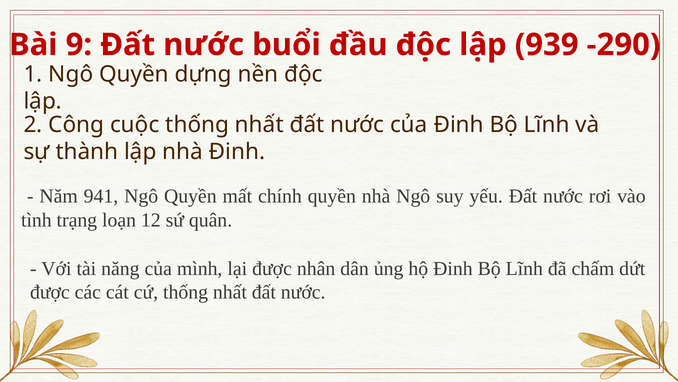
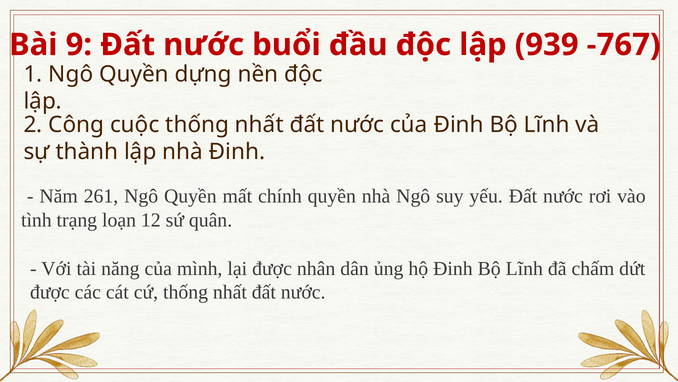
-290: -290 -> -767 (624, 45)
941: 941 -> 261 (101, 196)
